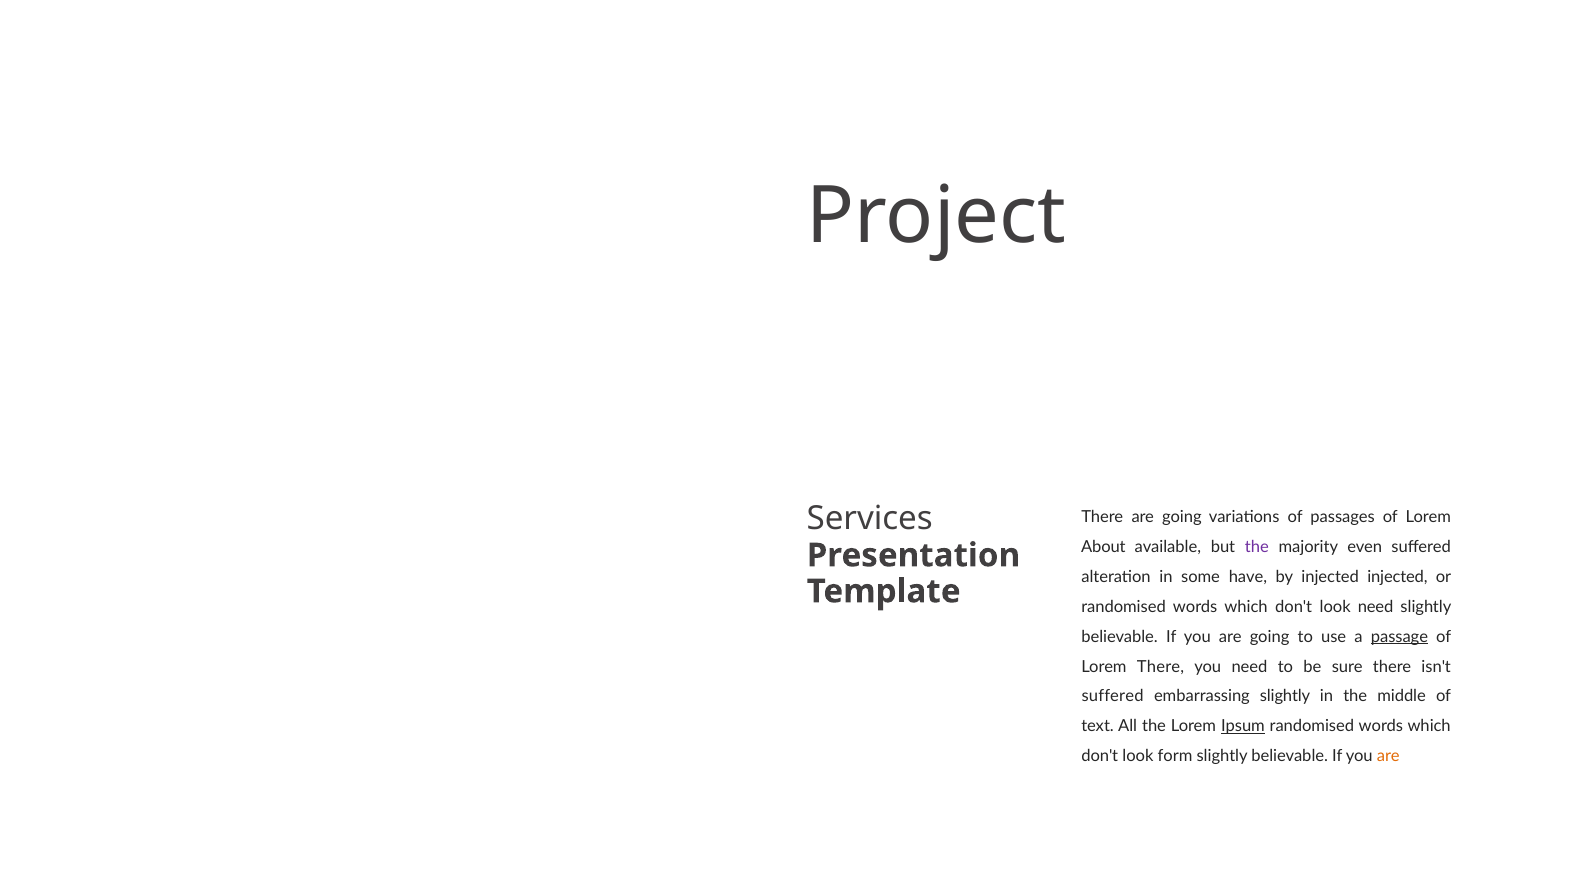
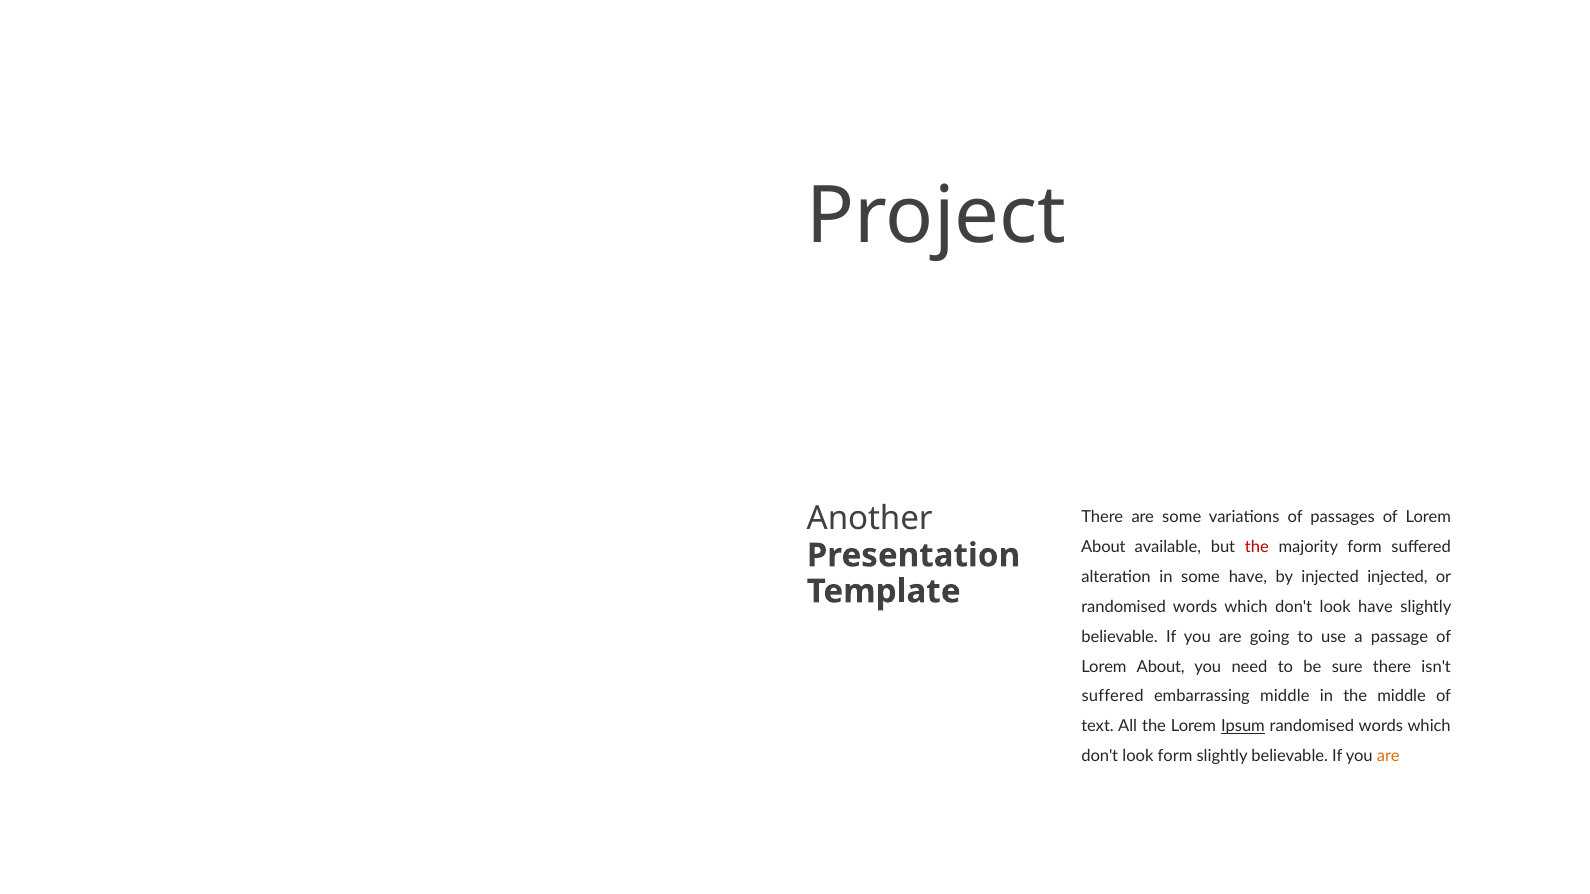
Services: Services -> Another (870, 519)
There are going: going -> some (1182, 518)
the colour: purple -> red (1257, 547)
majority even: even -> form (1365, 547)
look need: need -> have (1376, 607)
passage underline: present -> none (1399, 637)
There: There -> About (1161, 667)
embarrassing slightly: slightly -> middle (1285, 697)
